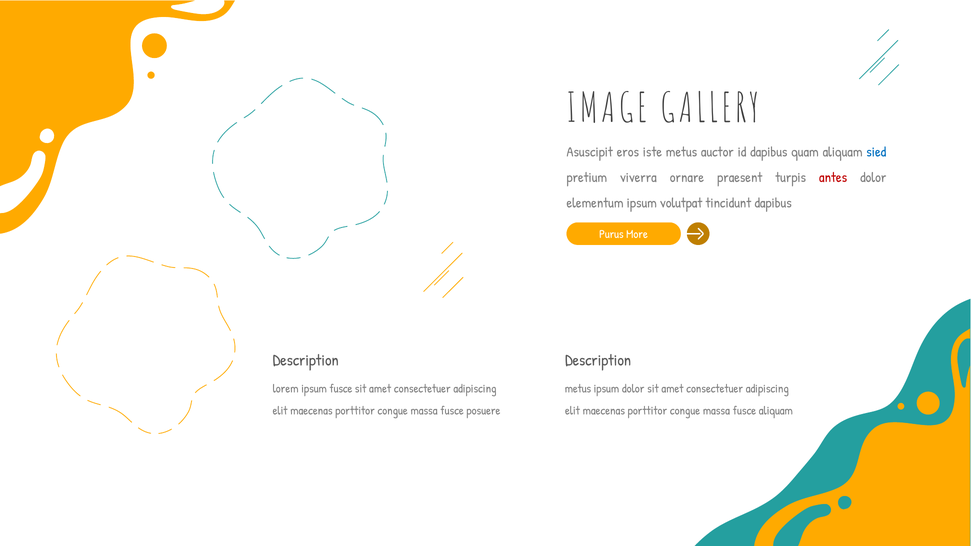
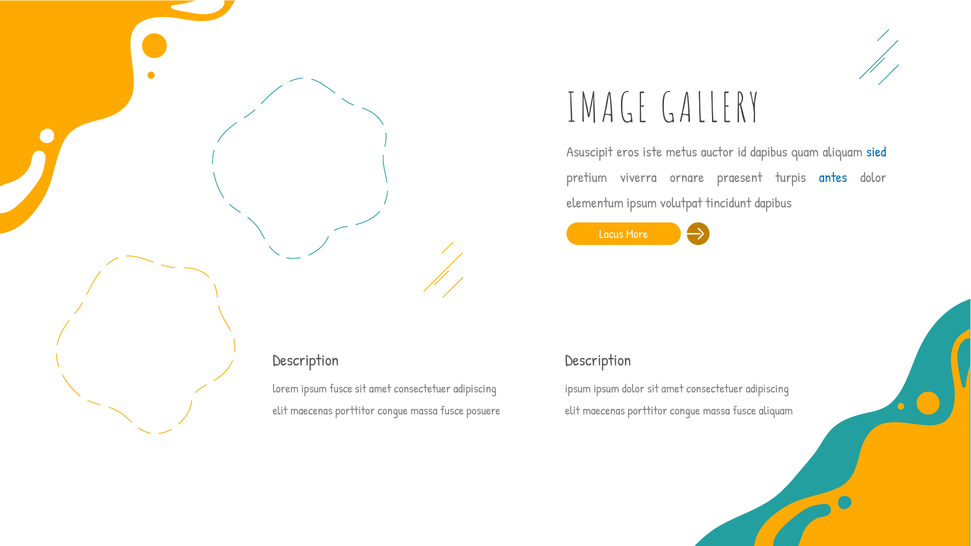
antes colour: red -> blue (833, 178)
Purus: Purus -> Lacus (611, 234)
metus: metus -> ipsum (578, 389)
